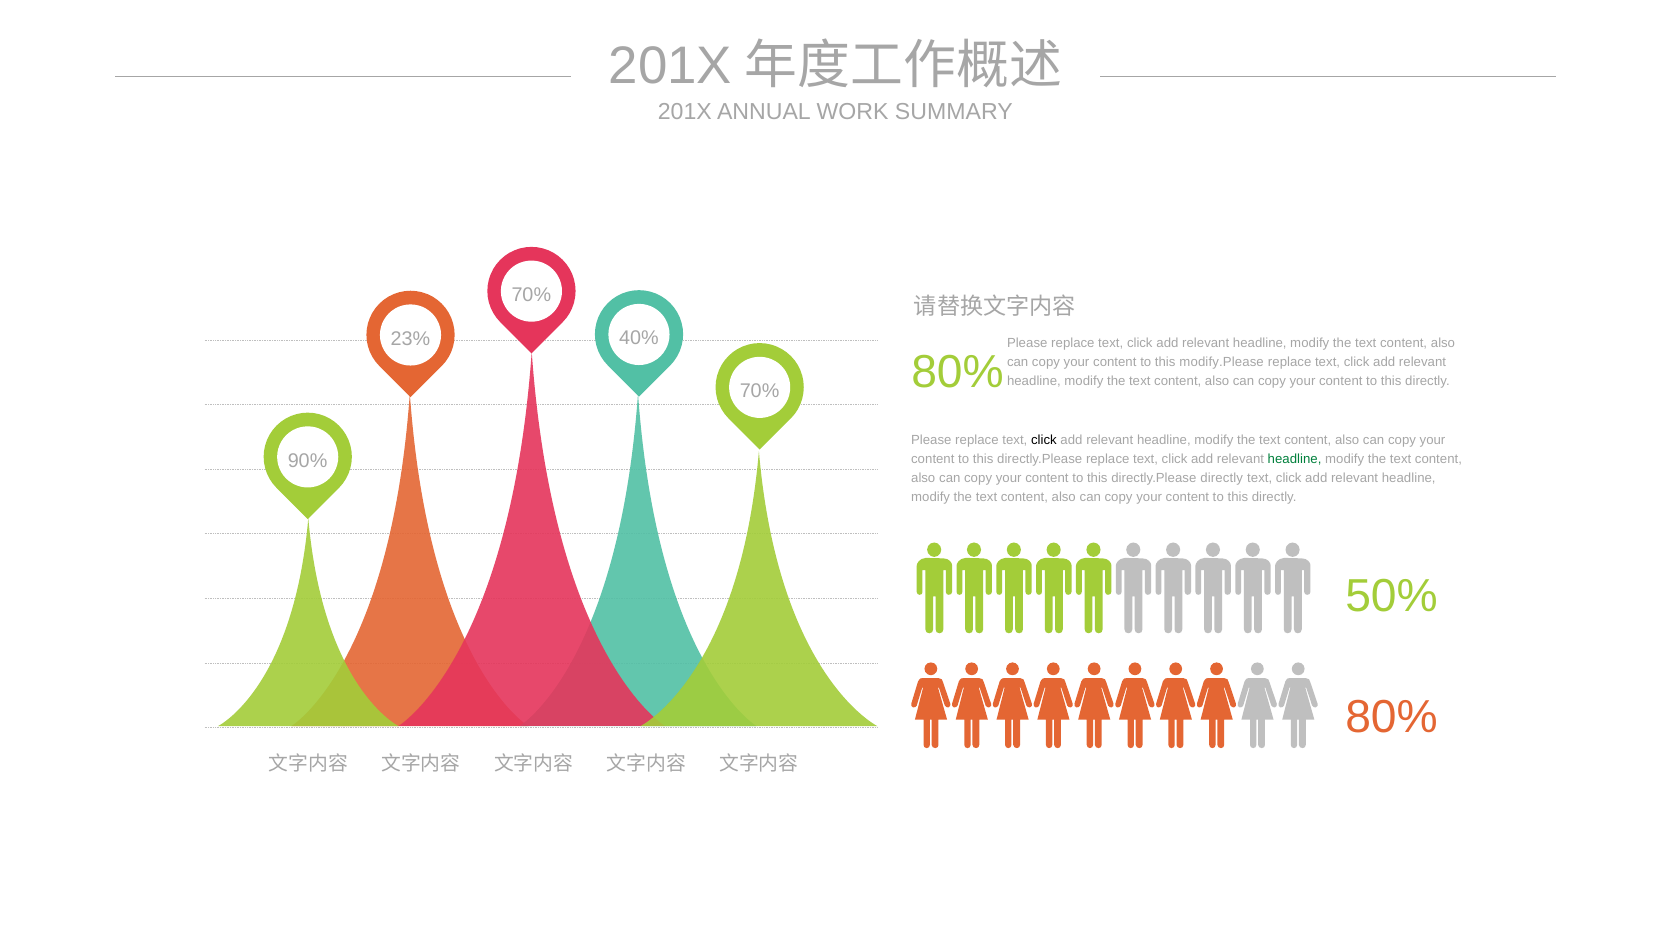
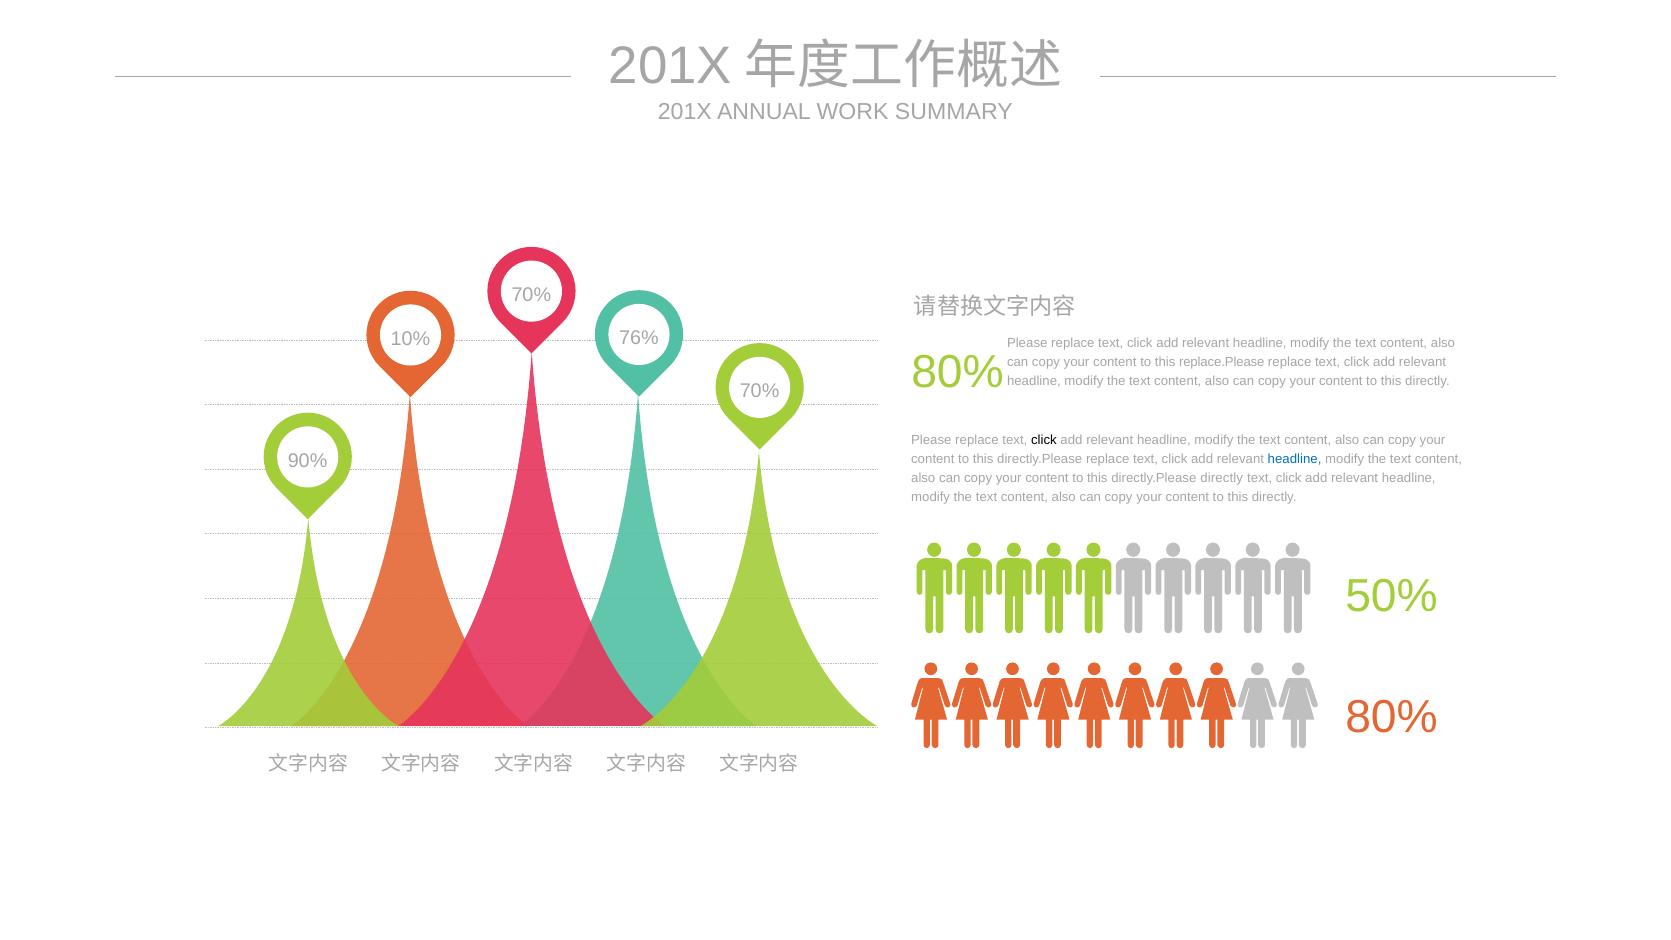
40%: 40% -> 76% (639, 338)
23%: 23% -> 10% (410, 339)
modify.Please: modify.Please -> replace.Please (1222, 362)
headline colour: green -> blue (1295, 459)
